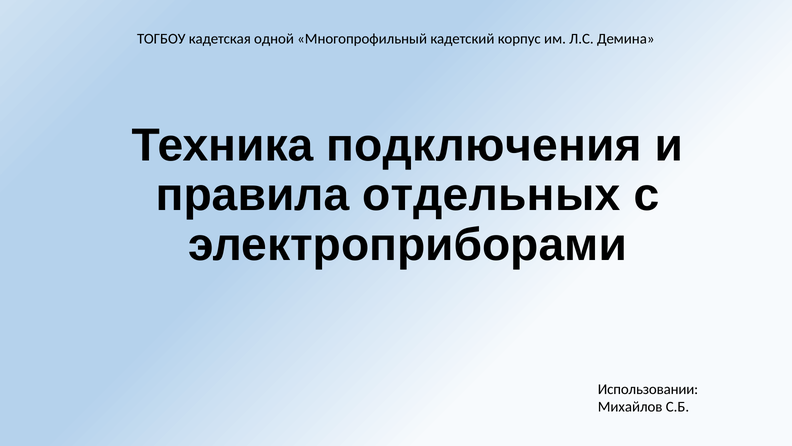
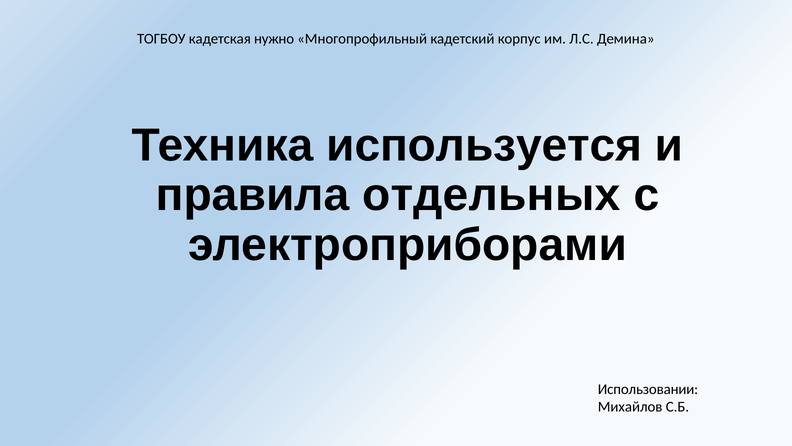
одной: одной -> нужно (274, 39)
подключения: подключения -> используется (484, 145)
